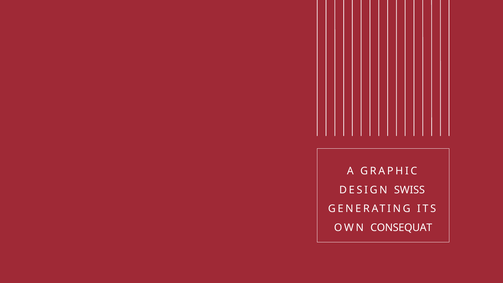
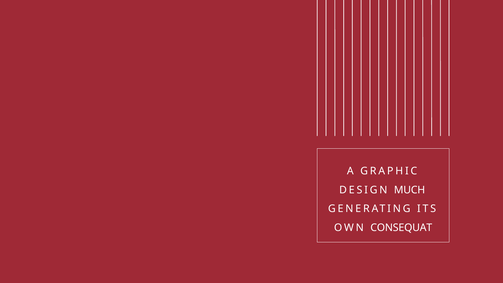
SWISS: SWISS -> MUCH (410, 190)
